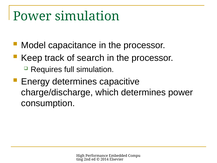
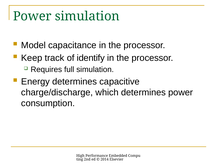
search: search -> identify (91, 58)
